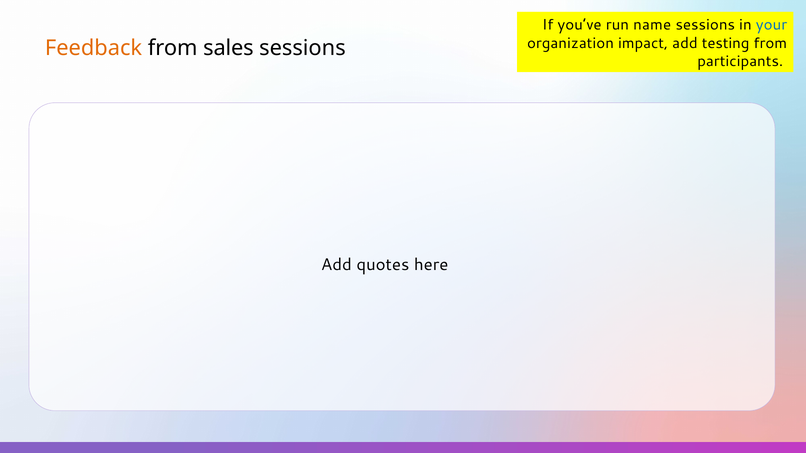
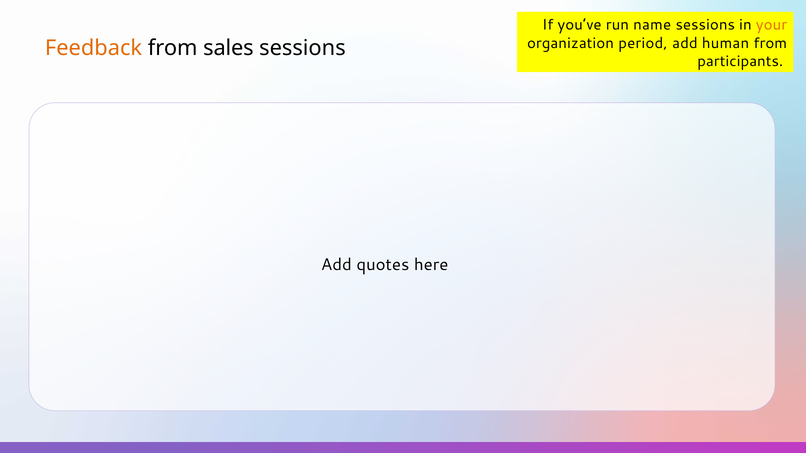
your colour: blue -> orange (771, 25)
impact: impact -> period (643, 43)
testing: testing -> human (725, 43)
